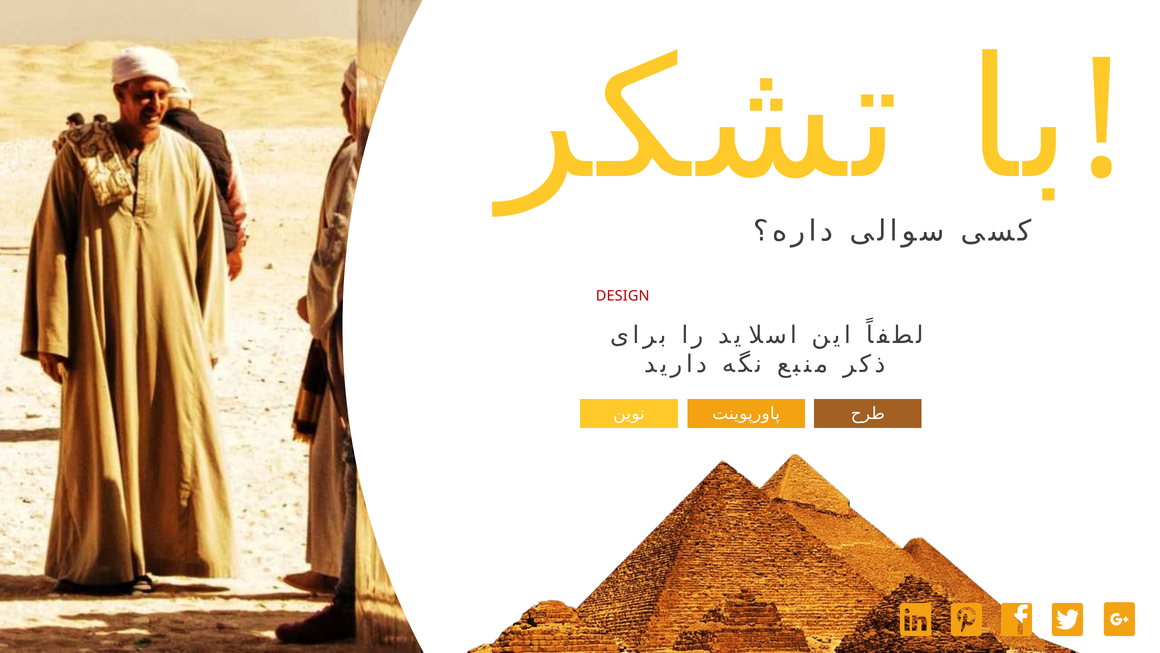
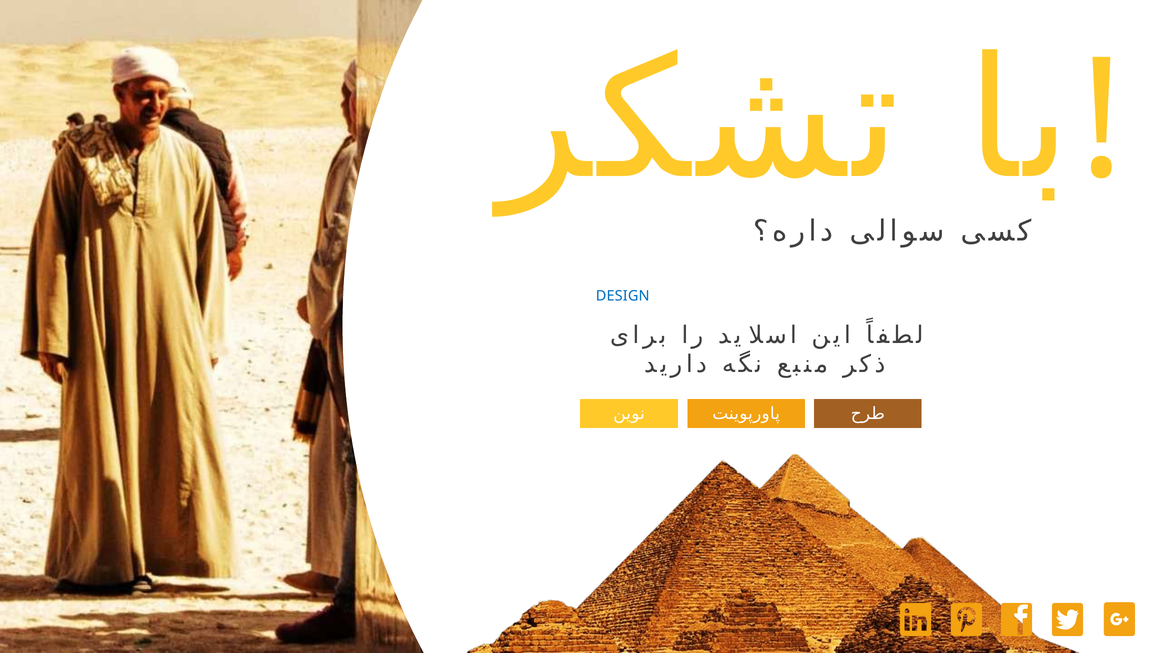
DESIGN colour: red -> blue (623, 296)
